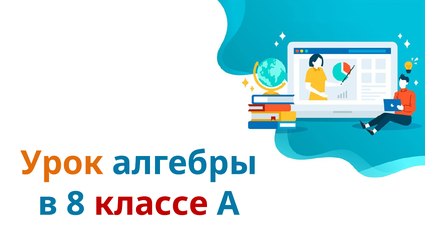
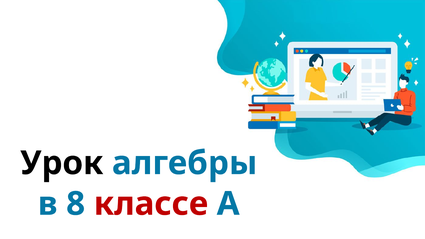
Урок colour: orange -> black (62, 163)
